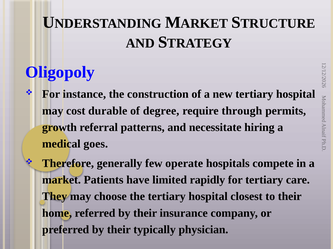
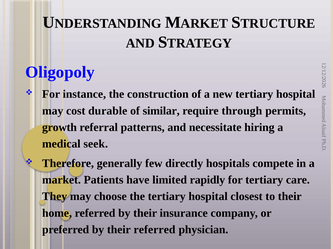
degree: degree -> similar (161, 111)
goes: goes -> seek (96, 144)
operate: operate -> directly (184, 164)
their typically: typically -> referred (155, 230)
